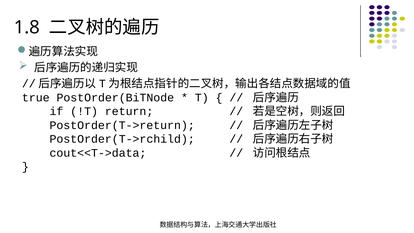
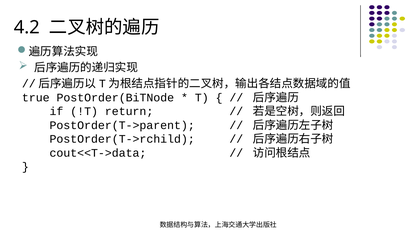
1.8: 1.8 -> 4.2 (27, 27)
PostOrder(T->return: PostOrder(T->return -> PostOrder(T->parent (122, 125)
